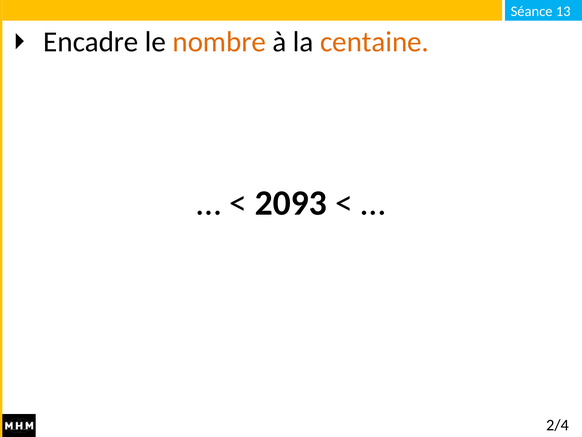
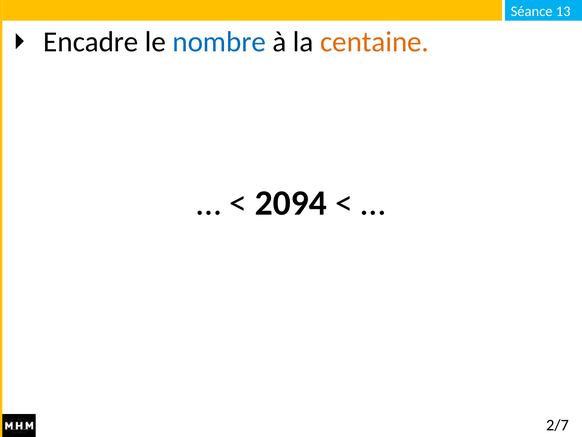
nombre colour: orange -> blue (219, 42)
2093: 2093 -> 2094 (291, 203)
2/4: 2/4 -> 2/7 (557, 425)
